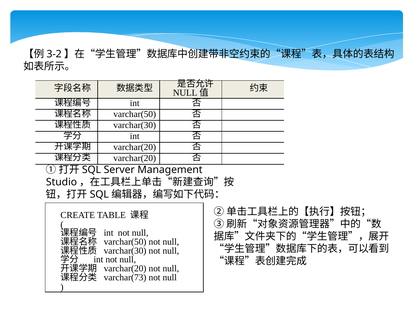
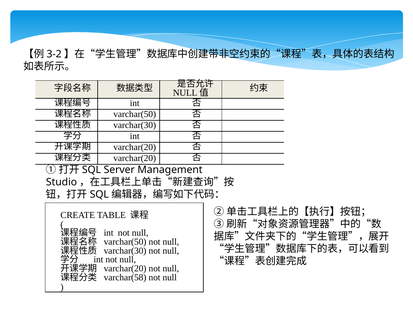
varchar(73: varchar(73 -> varchar(58 (125, 278)
